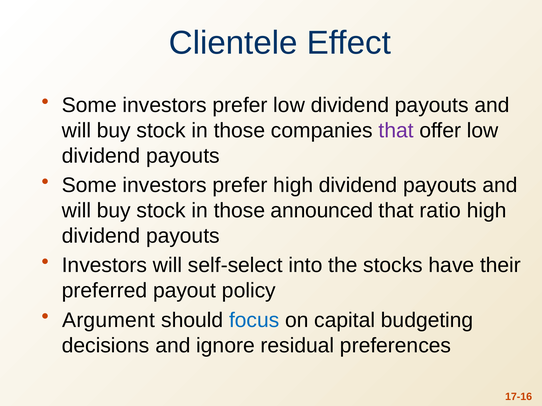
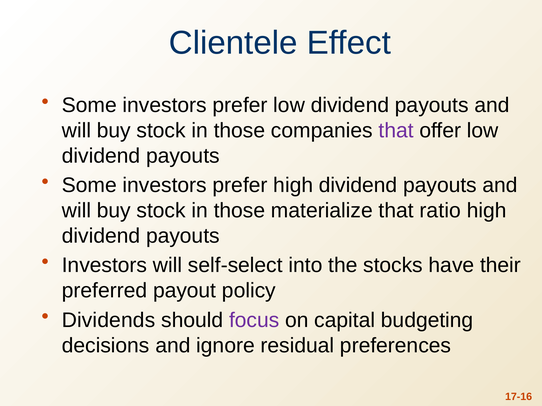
announced: announced -> materialize (322, 211)
Argument: Argument -> Dividends (109, 321)
focus colour: blue -> purple (254, 321)
